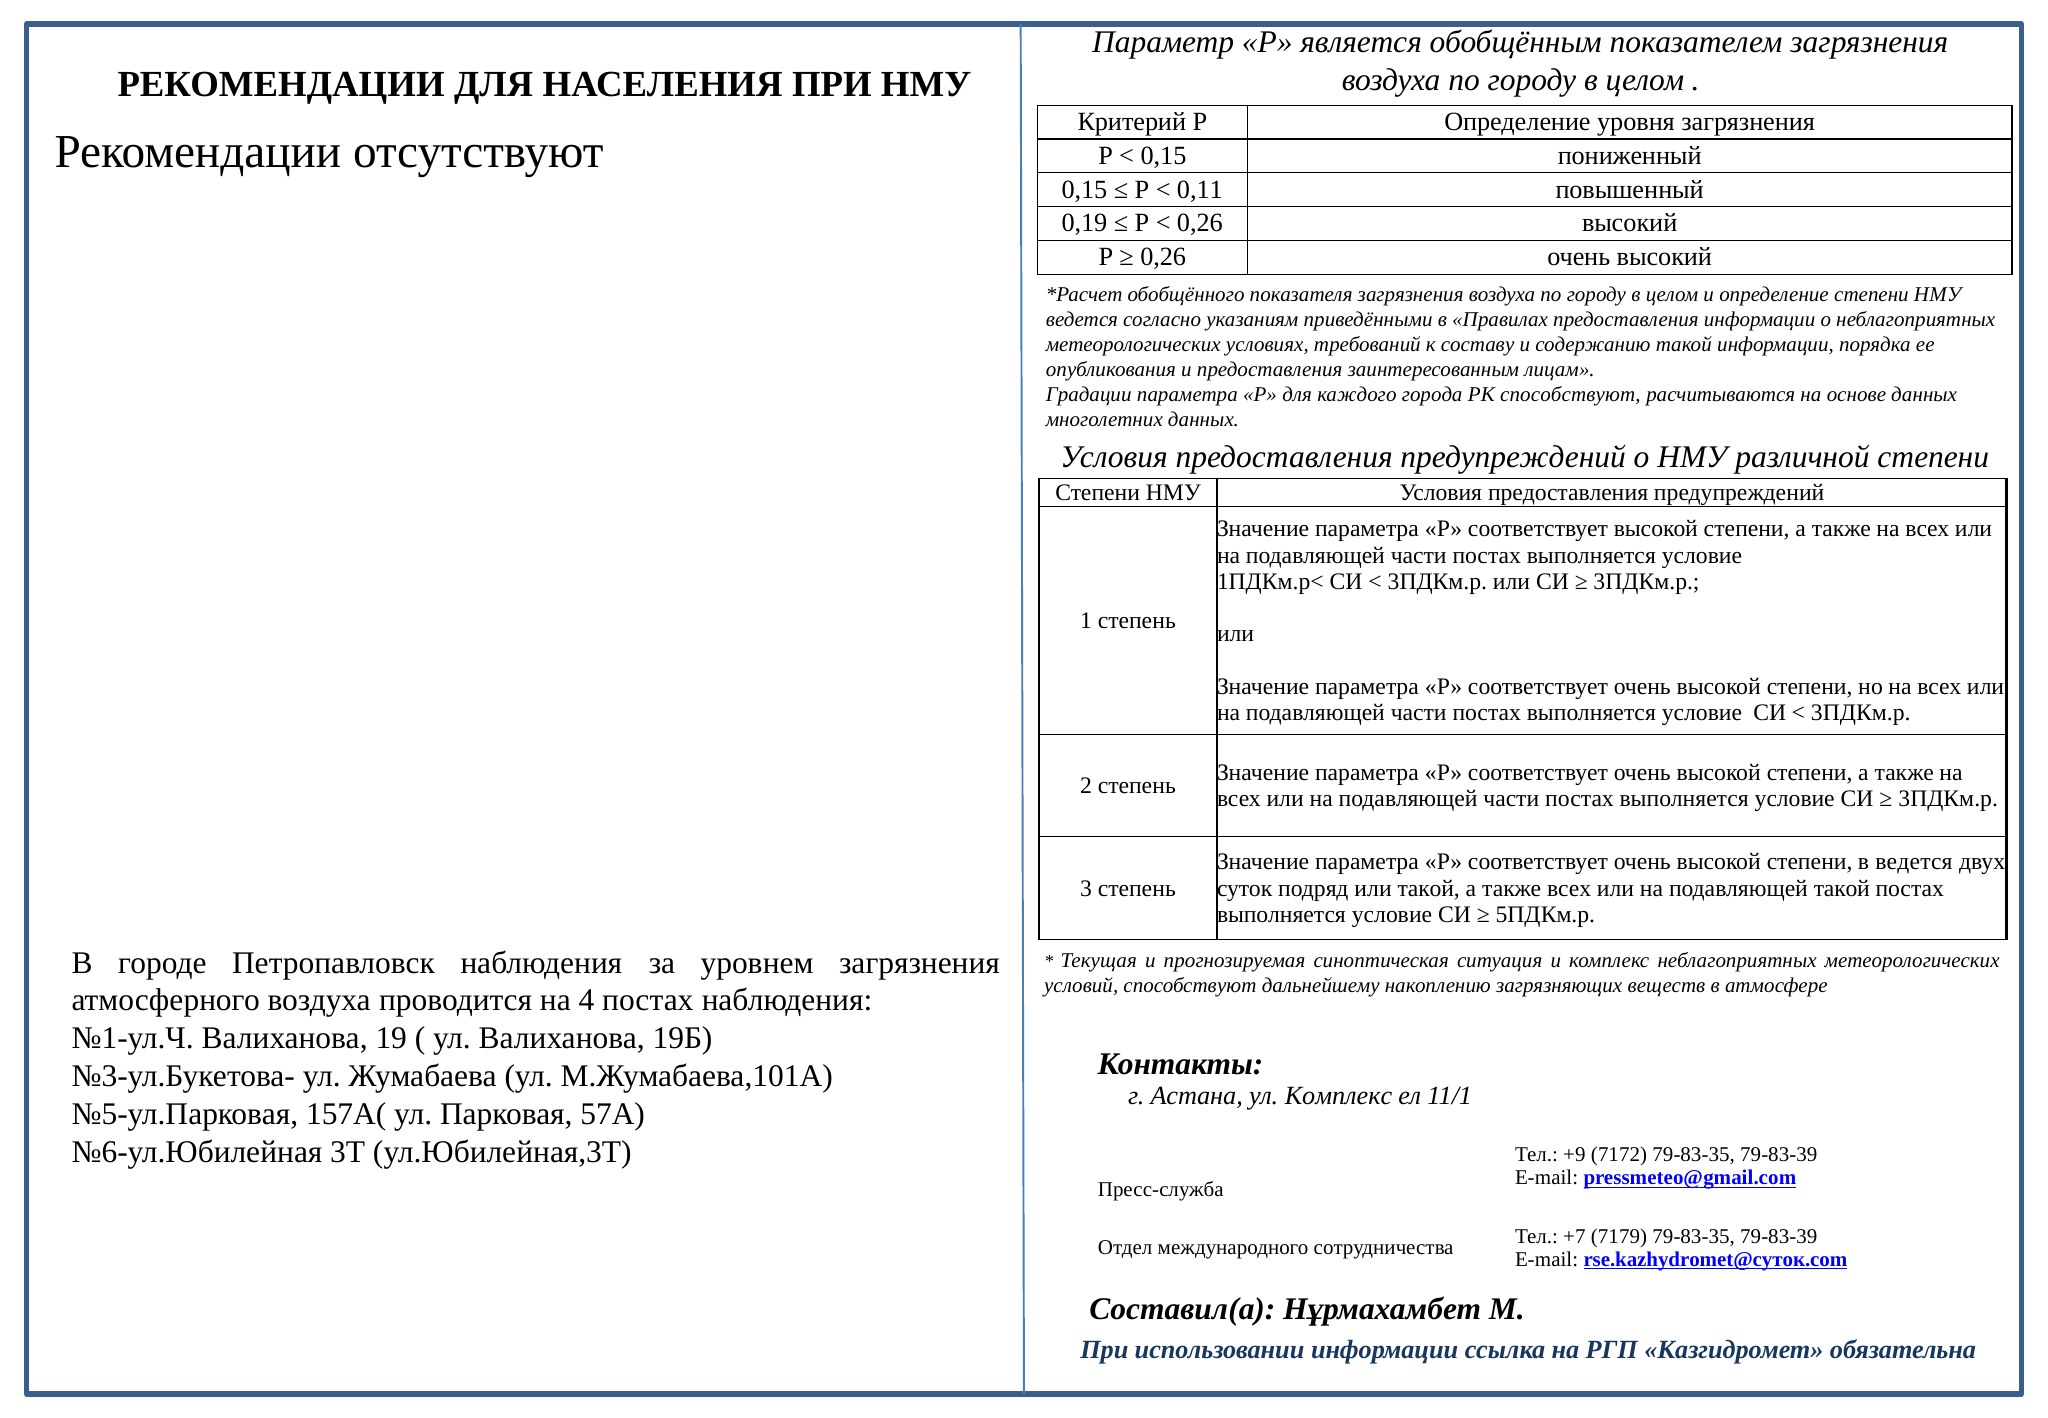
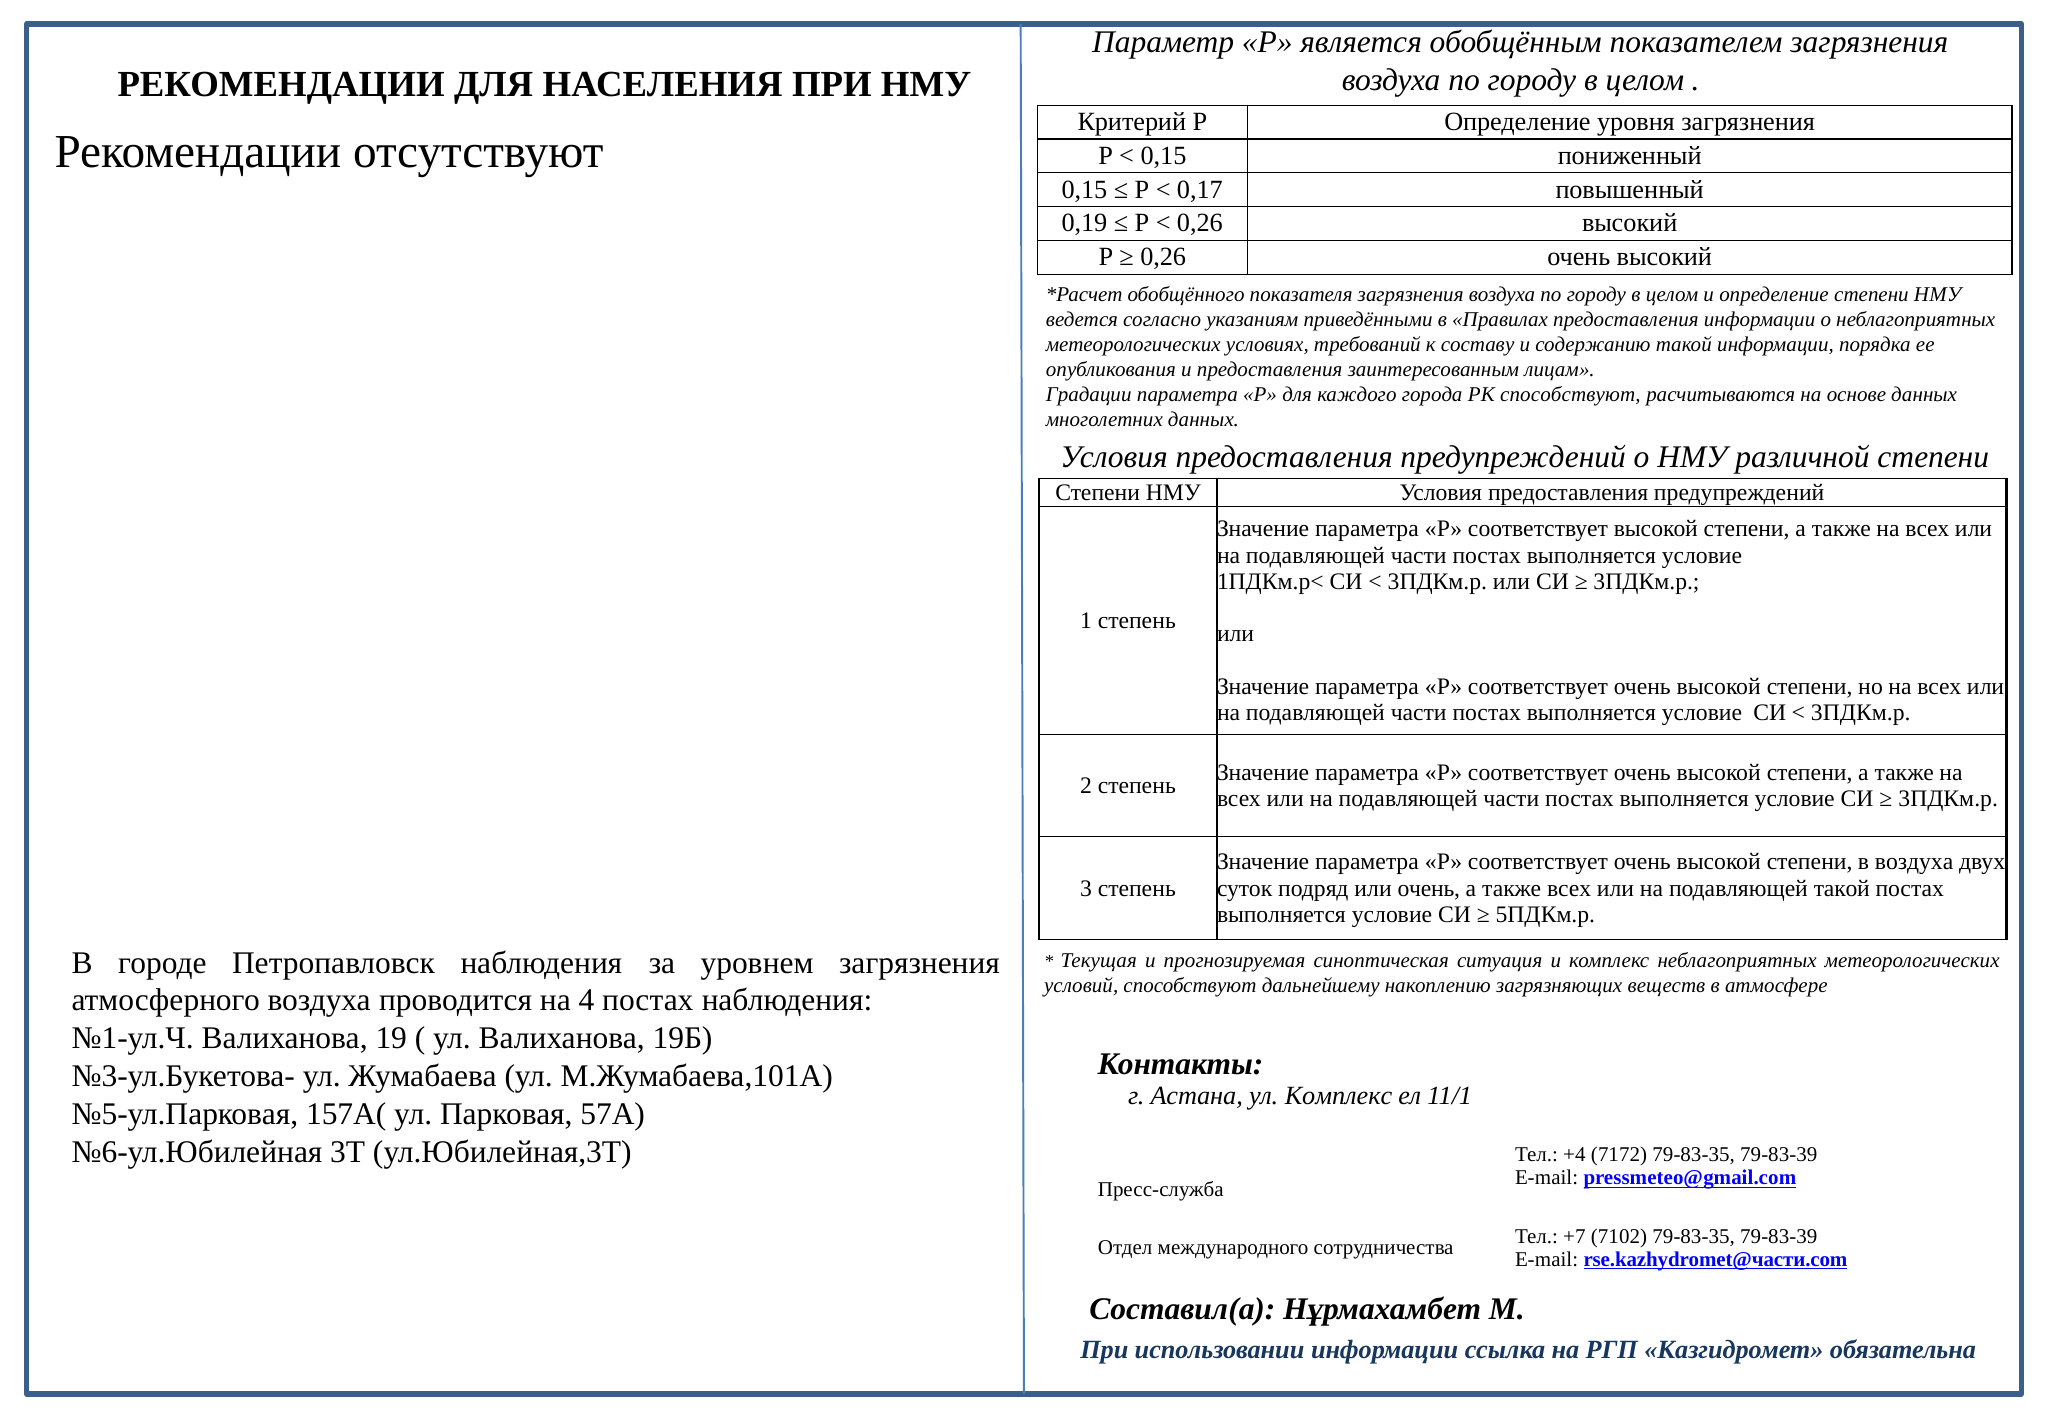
0,11: 0,11 -> 0,17 (1200, 189)
в ведется: ведется -> воздуха (1914, 862)
или такой: такой -> очень (1429, 888)
+9: +9 -> +4 (1574, 1154)
7179: 7179 -> 7102 (1619, 1236)
rse.kazhydromet@суток.com: rse.kazhydromet@суток.com -> rse.kazhydromet@части.com (1715, 1259)
